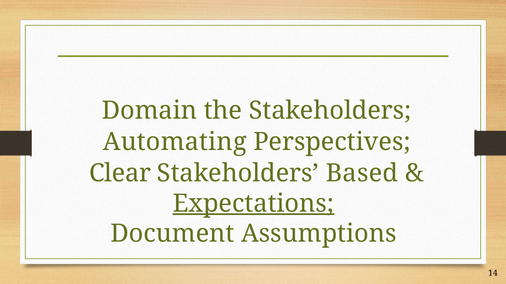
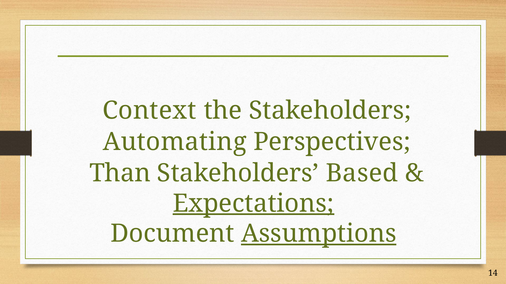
Domain: Domain -> Context (149, 111)
Clear: Clear -> Than (120, 173)
Assumptions underline: none -> present (319, 234)
